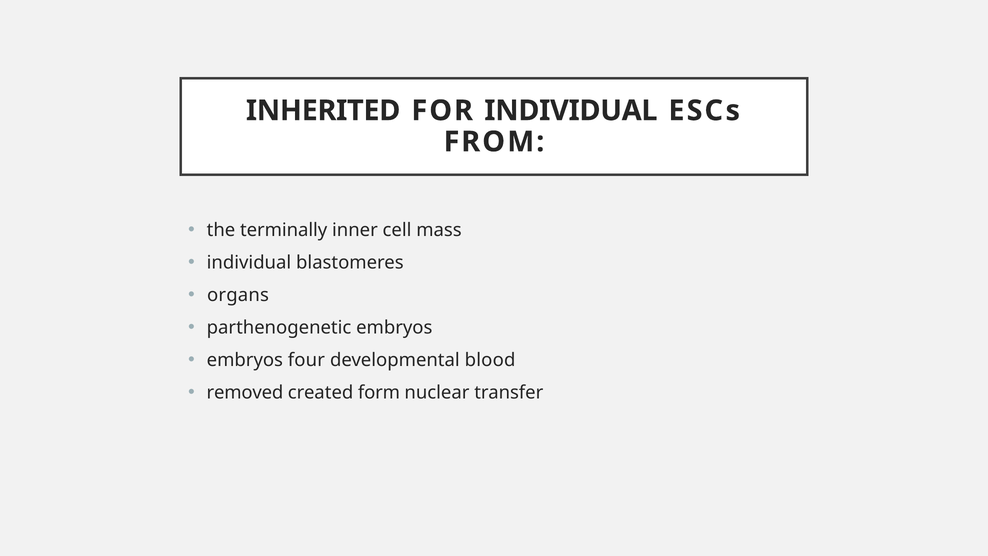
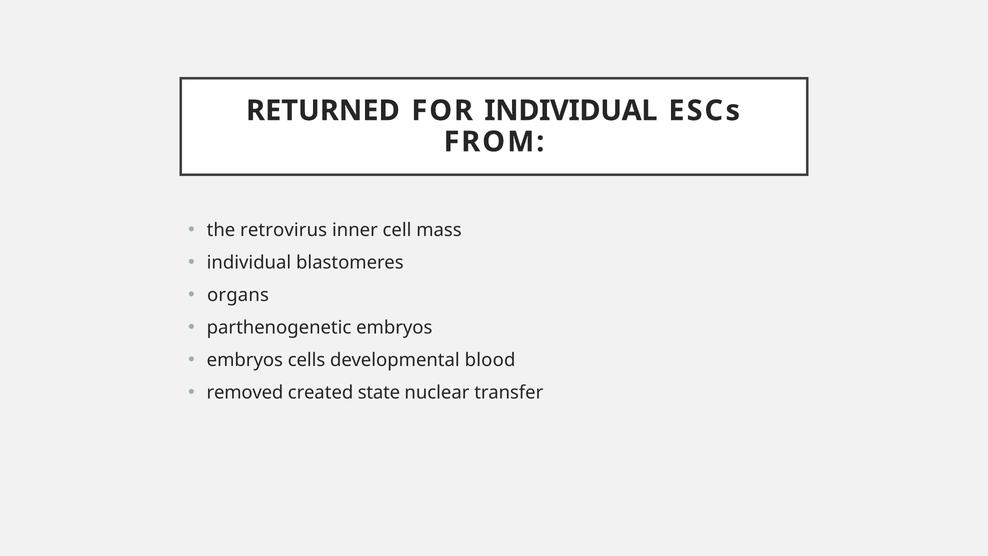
INHERITED: INHERITED -> RETURNED (323, 111)
terminally: terminally -> retrovirus (284, 230)
four: four -> cells (307, 360)
form: form -> state (379, 393)
